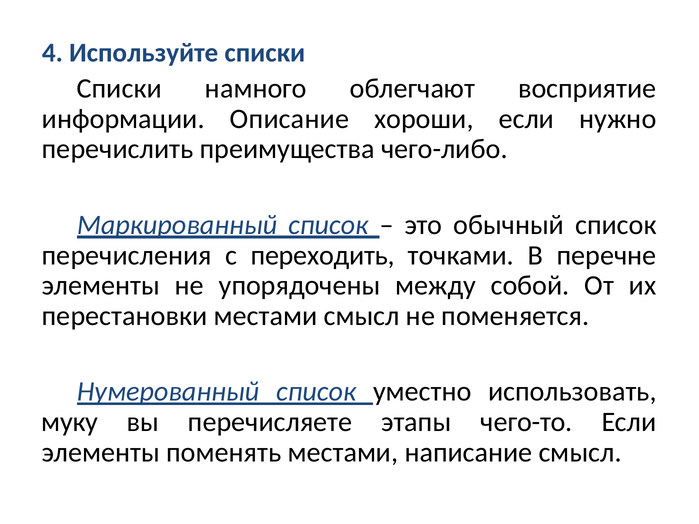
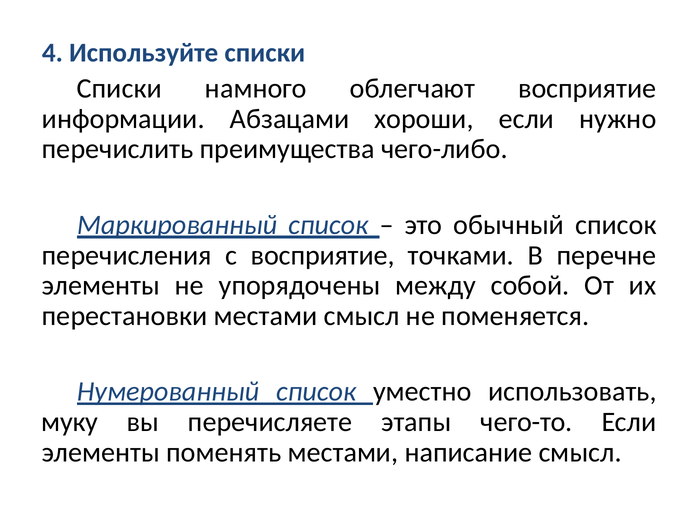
Описание: Описание -> Абзацами (290, 119)
с переходить: переходить -> восприятие (323, 255)
